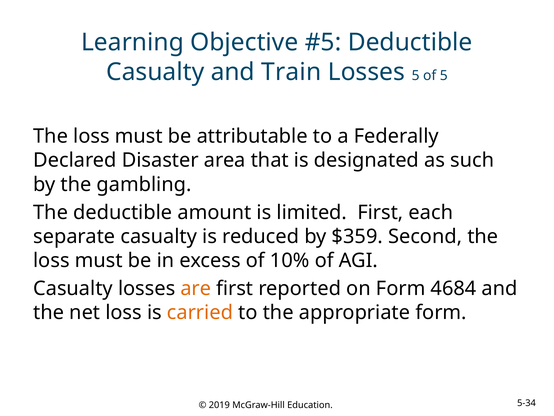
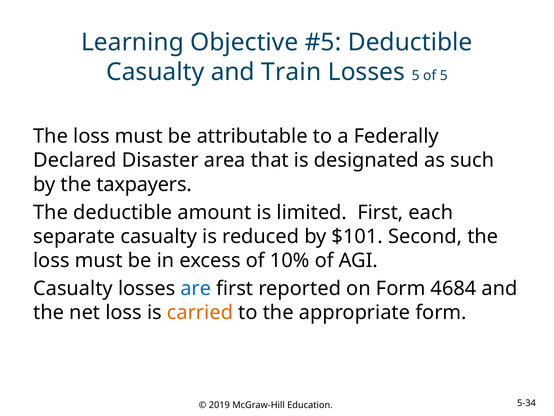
gambling: gambling -> taxpayers (144, 184)
$359: $359 -> $101 (357, 236)
are colour: orange -> blue (196, 288)
